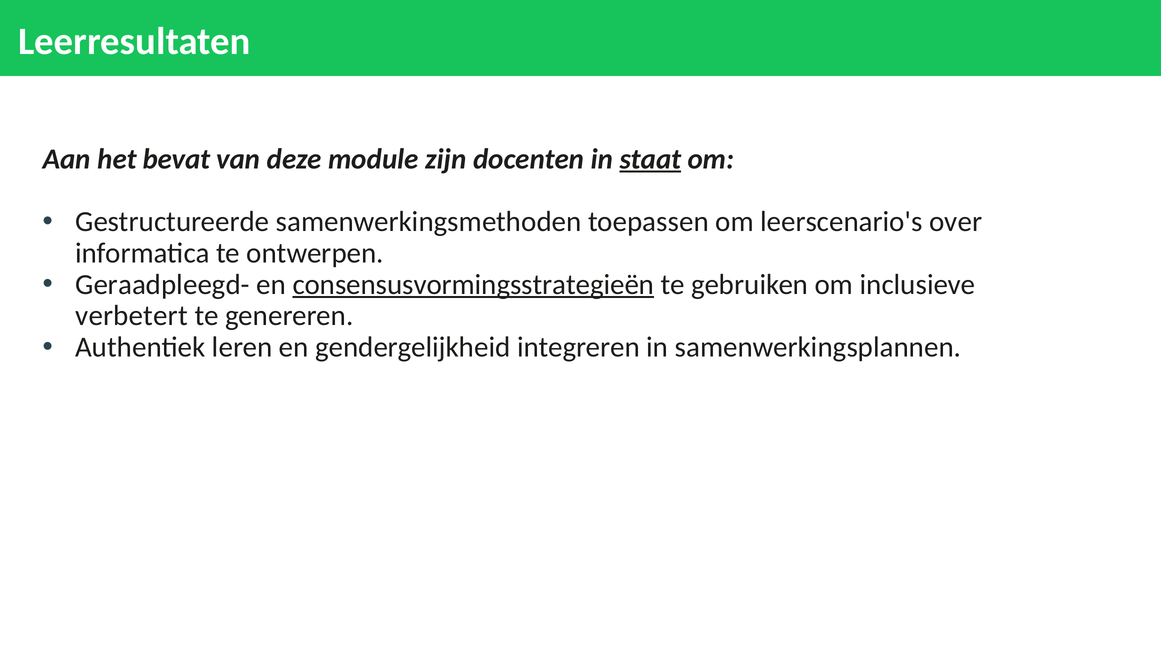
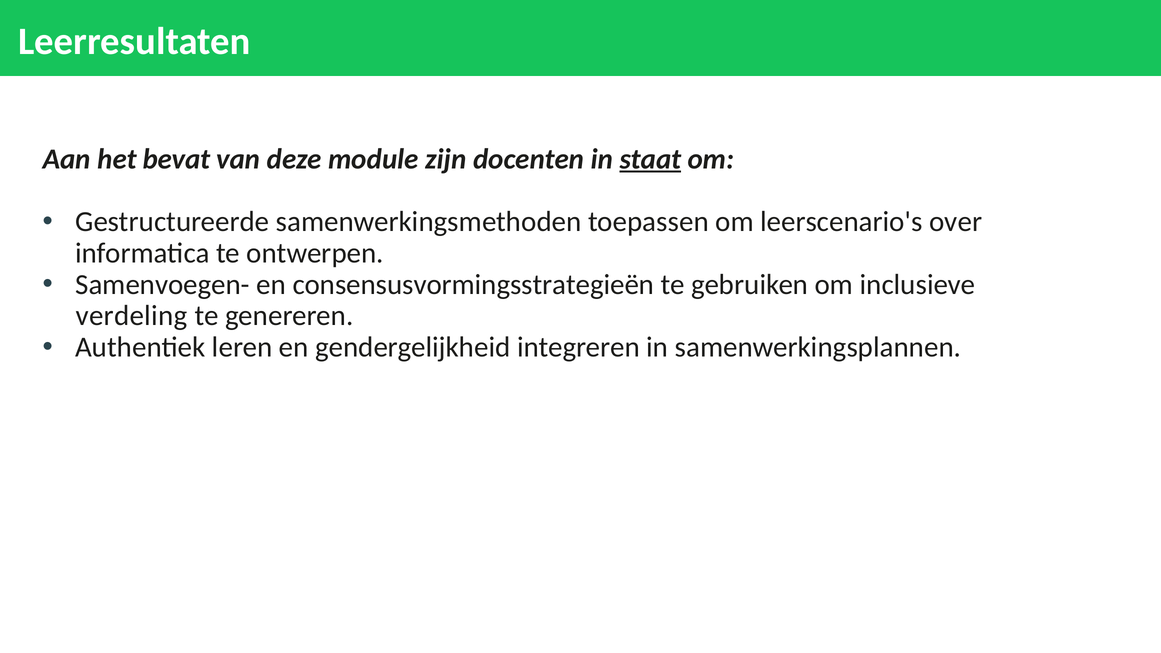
Geraadpleegd-: Geraadpleegd- -> Samenvoegen- (163, 284)
consensusvormingsstrategieën underline: present -> none (473, 284)
verbetert: verbetert -> verdeling (132, 316)
